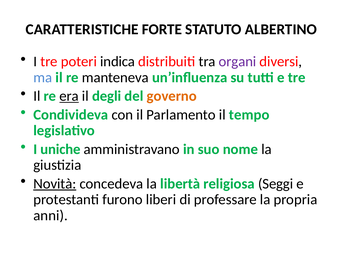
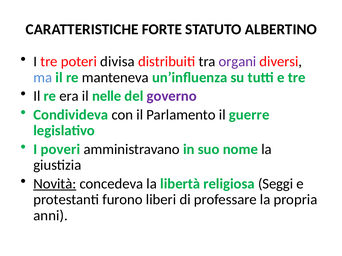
indica: indica -> divisa (117, 62)
era underline: present -> none (69, 96)
degli: degli -> nelle (107, 96)
governo colour: orange -> purple (172, 96)
tempo: tempo -> guerre (249, 115)
uniche: uniche -> poveri (60, 149)
